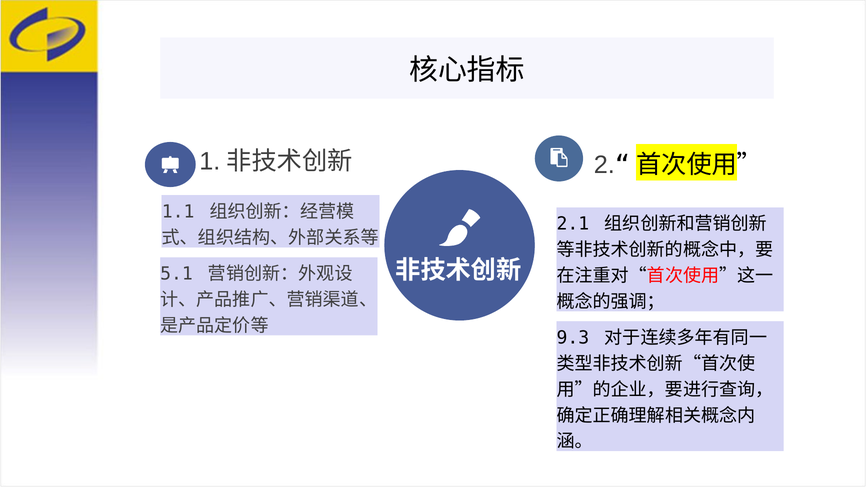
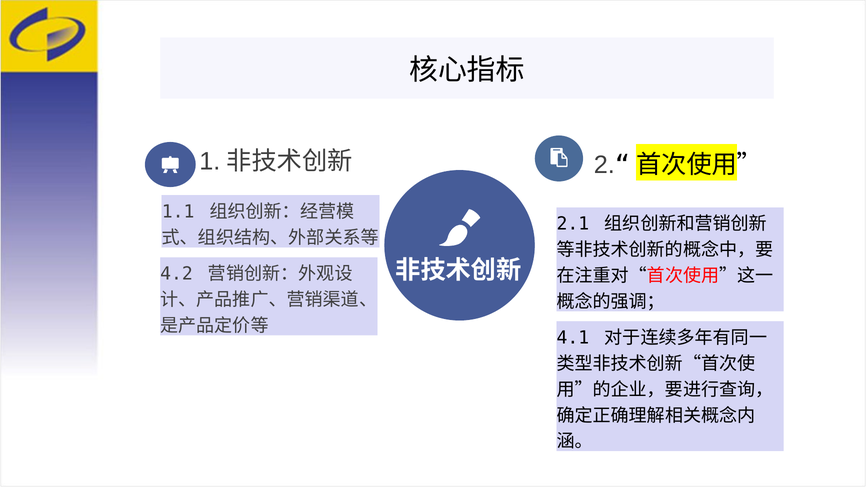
5.1: 5.1 -> 4.2 (176, 274)
9.3: 9.3 -> 4.1 (573, 338)
